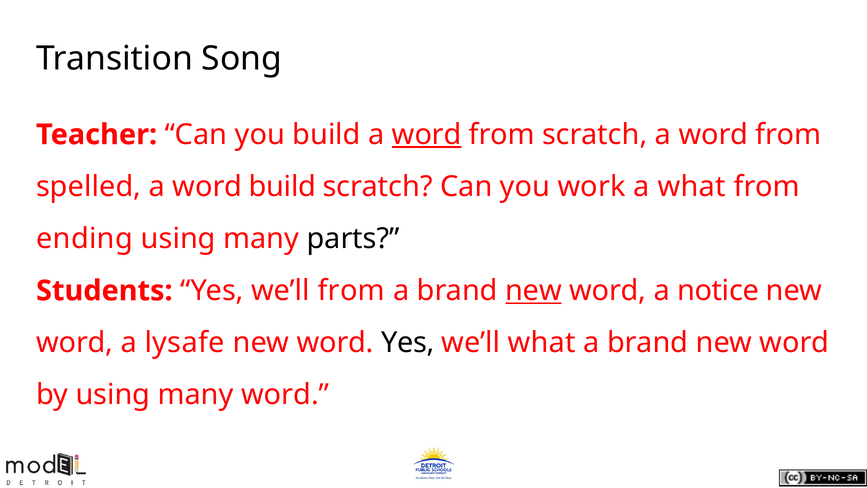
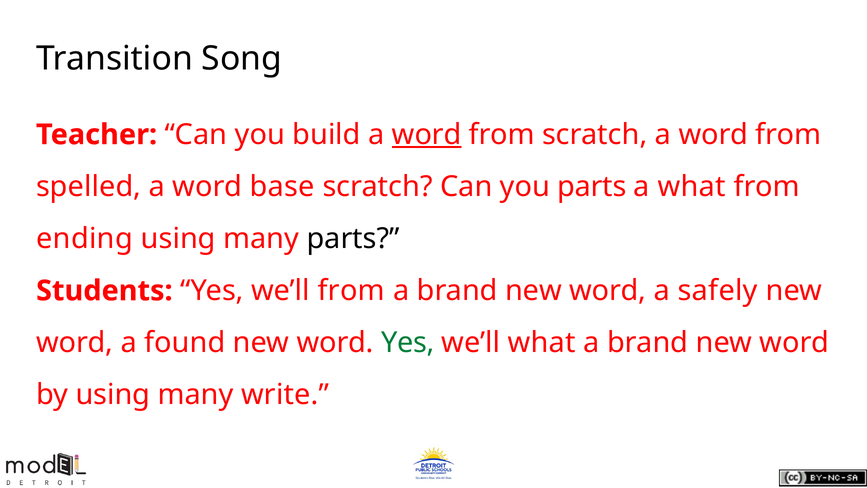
word build: build -> base (282, 187)
you work: work -> parts (592, 187)
new underline: present -> none (534, 291)
notice: notice -> safely (718, 291)
lysafe: lysafe -> found (185, 343)
Yes colour: black -> green (408, 343)
many word: word -> write (285, 395)
